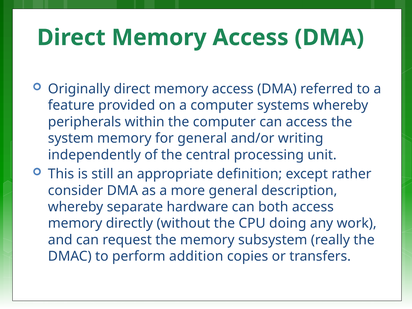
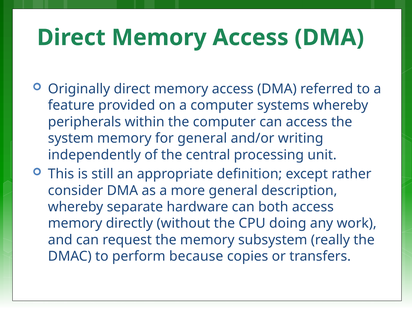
addition: addition -> because (196, 256)
